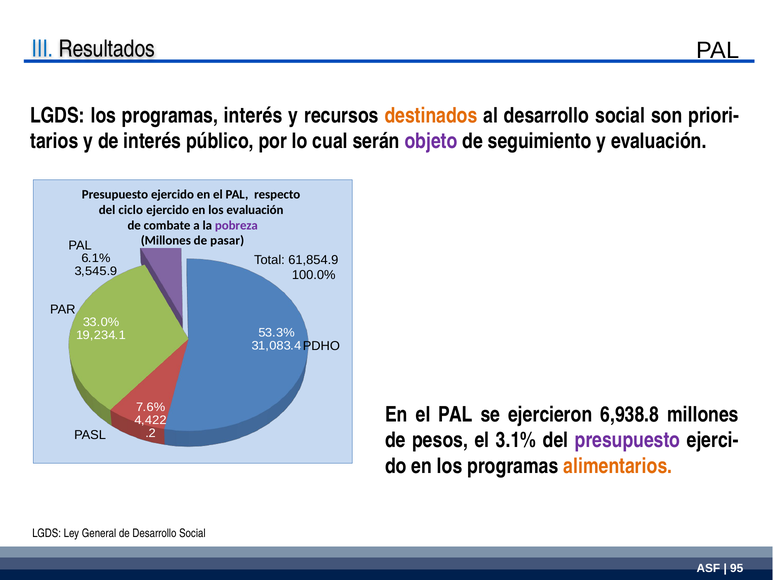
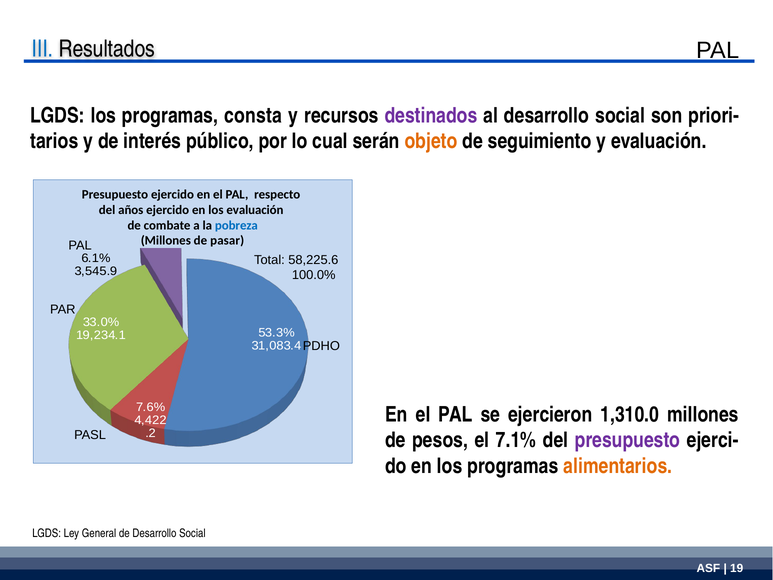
programas interés: interés -> consta (253, 115)
destinados colour: orange -> purple (431, 115)
objeto colour: purple -> orange (431, 141)
ciclo: ciclo -> años (131, 210)
pobreza colour: purple -> blue (236, 225)
61,854.9: 61,854.9 -> 58,225.6 (313, 260)
6,938.8: 6,938.8 -> 1,310.0 (630, 414)
3.1%: 3.1% -> 7.1% (516, 440)
95: 95 -> 19 (737, 568)
